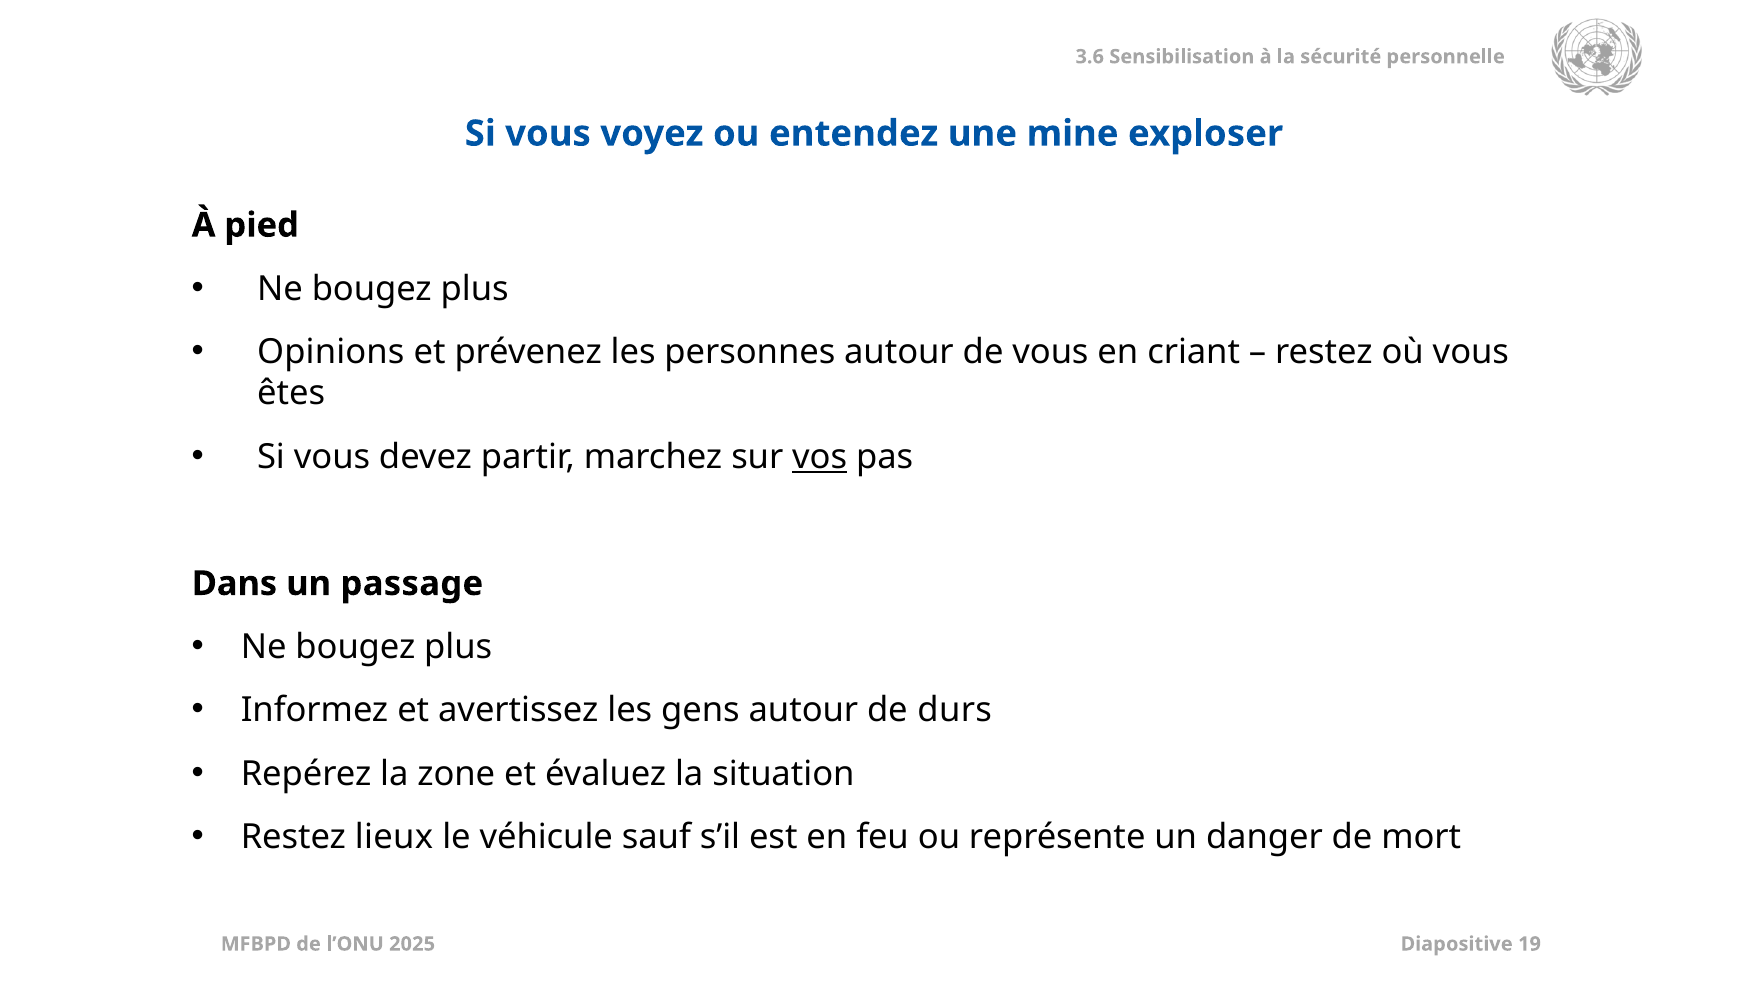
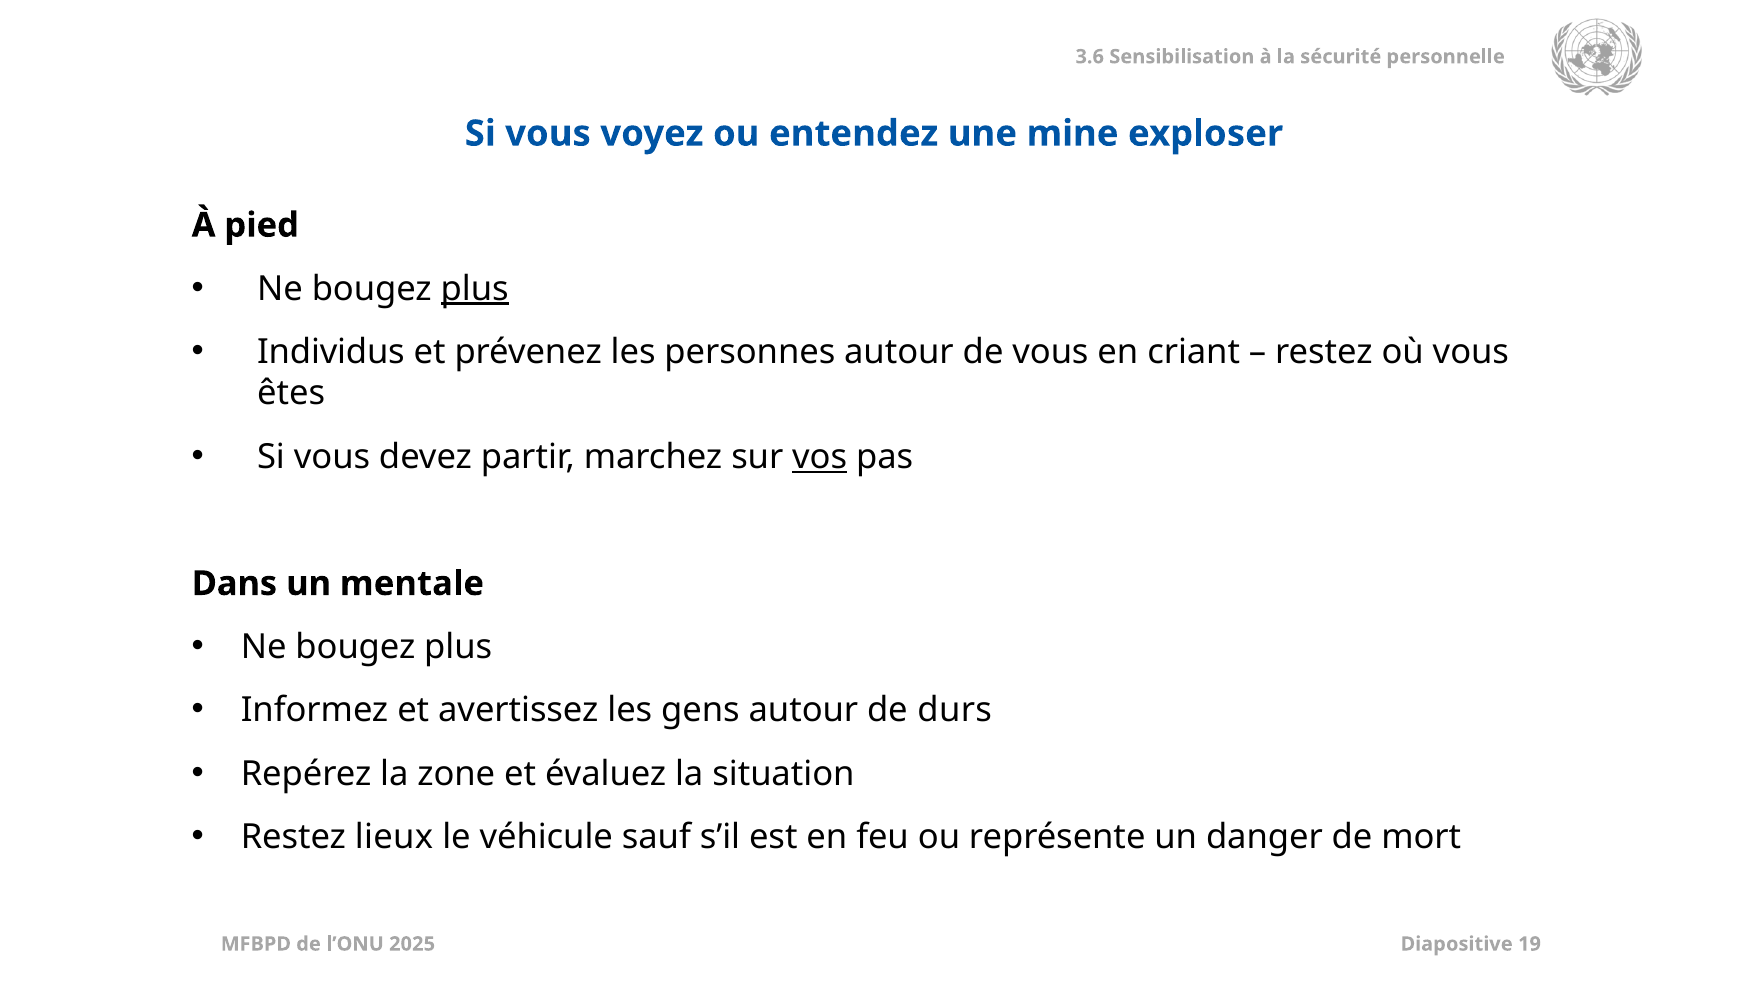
plus underline: none -> present (475, 289)
Opinions: Opinions -> Individus (331, 352)
passage: passage -> mentale (412, 584)
